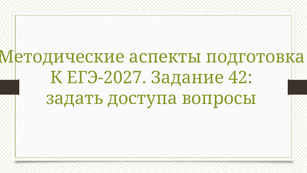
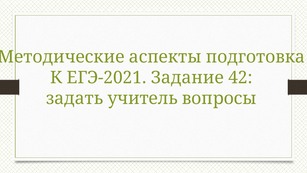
ЕГЭ-2027: ЕГЭ-2027 -> ЕГЭ-2021 (107, 78)
доступа: доступа -> учитель (143, 98)
